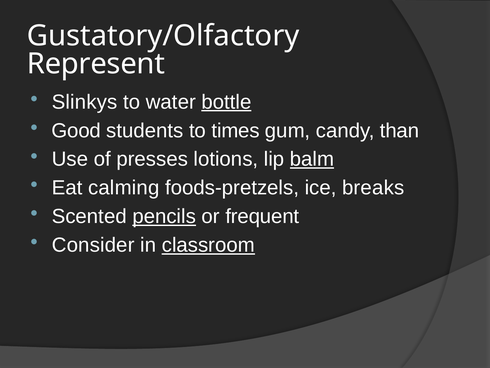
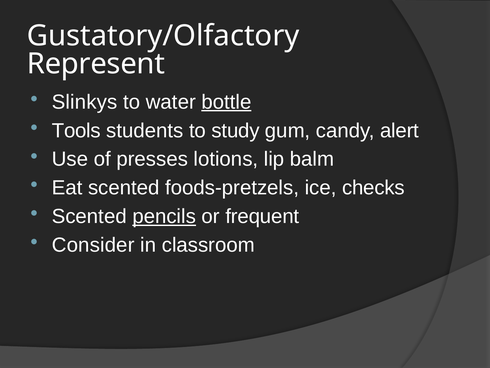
Good: Good -> Tools (76, 130)
times: times -> study (236, 130)
than: than -> alert (399, 130)
balm underline: present -> none (312, 159)
Eat calming: calming -> scented (124, 188)
breaks: breaks -> checks (373, 188)
classroom underline: present -> none (208, 245)
